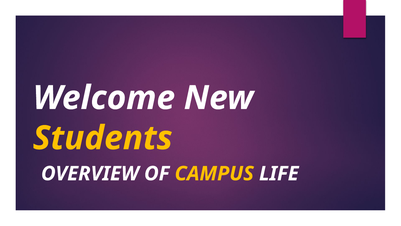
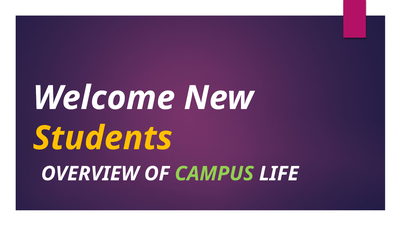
CAMPUS colour: yellow -> light green (214, 173)
